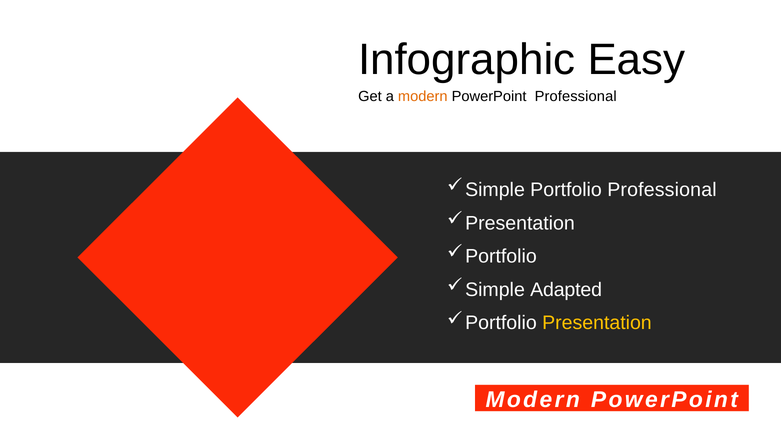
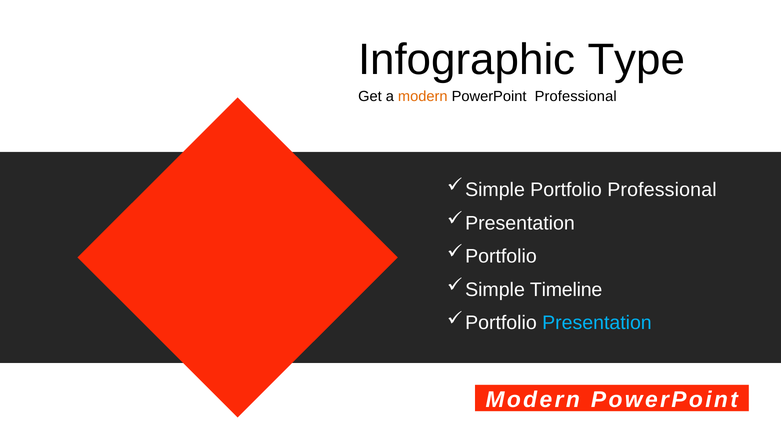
Easy: Easy -> Type (636, 60)
Adapted: Adapted -> Timeline (566, 290)
Presentation colour: yellow -> light blue (597, 323)
